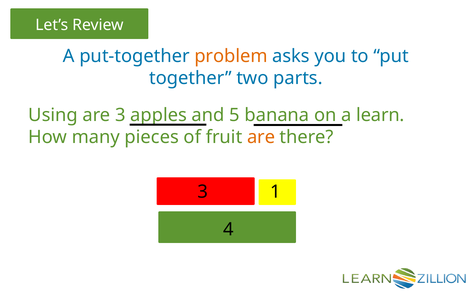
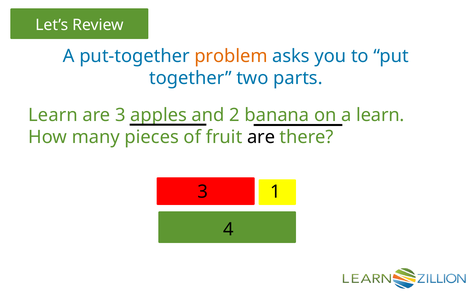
Using: Using -> Learn (53, 115)
5: 5 -> 2 (235, 115)
are colour: orange -> black (261, 137)
